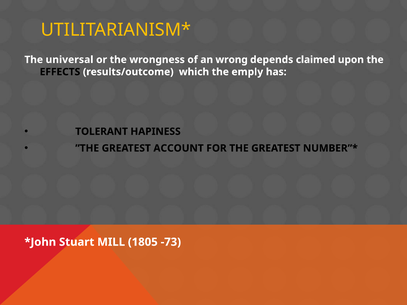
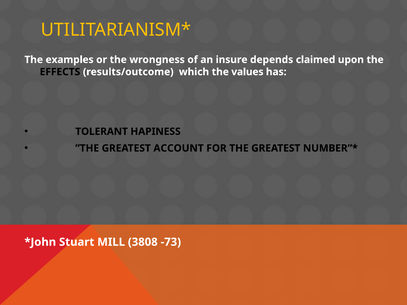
universal: universal -> examples (70, 60)
wrong: wrong -> insure (232, 60)
emply: emply -> values (247, 72)
1805: 1805 -> 3808 (143, 242)
